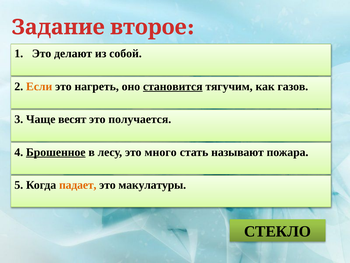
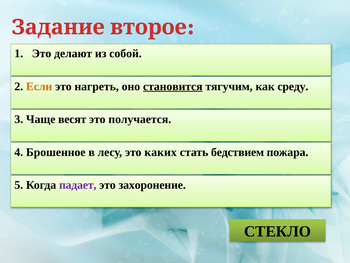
газов: газов -> среду (293, 86)
Брошенное underline: present -> none (56, 152)
много: много -> каких (161, 152)
называют: называют -> бедствием (238, 152)
падает colour: orange -> purple (78, 185)
макулатуры: макулатуры -> захоронение (152, 185)
